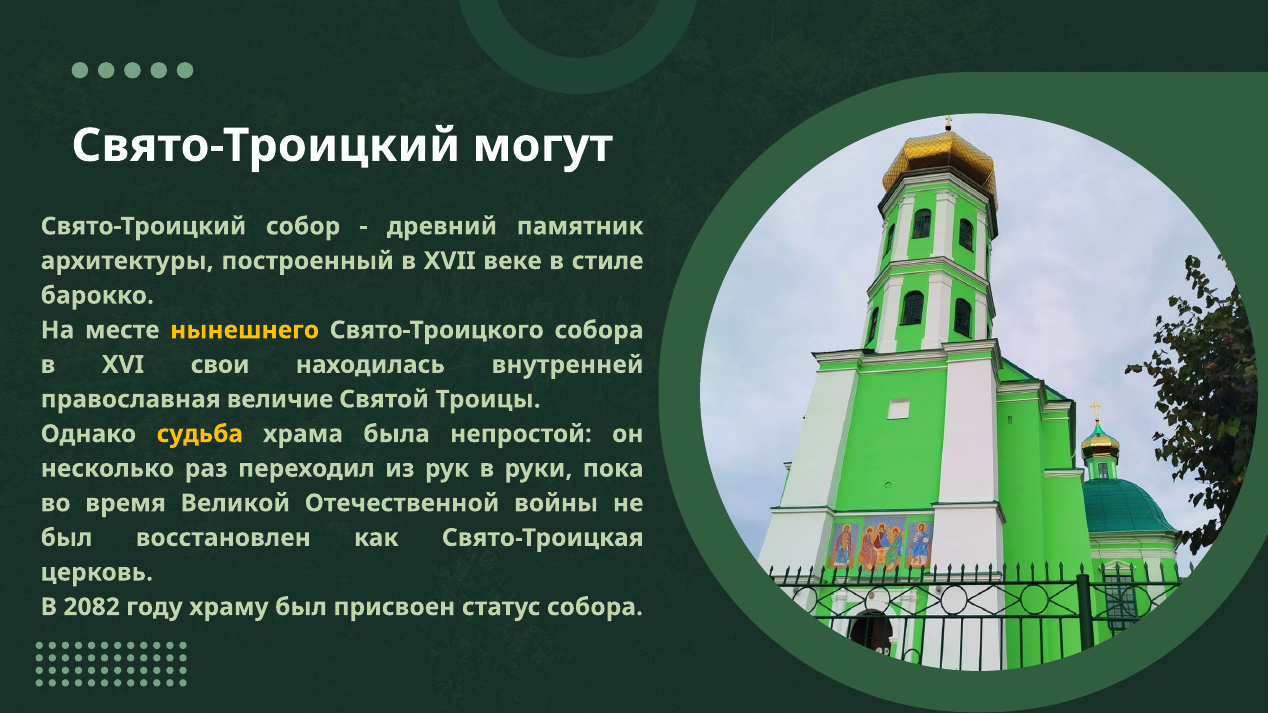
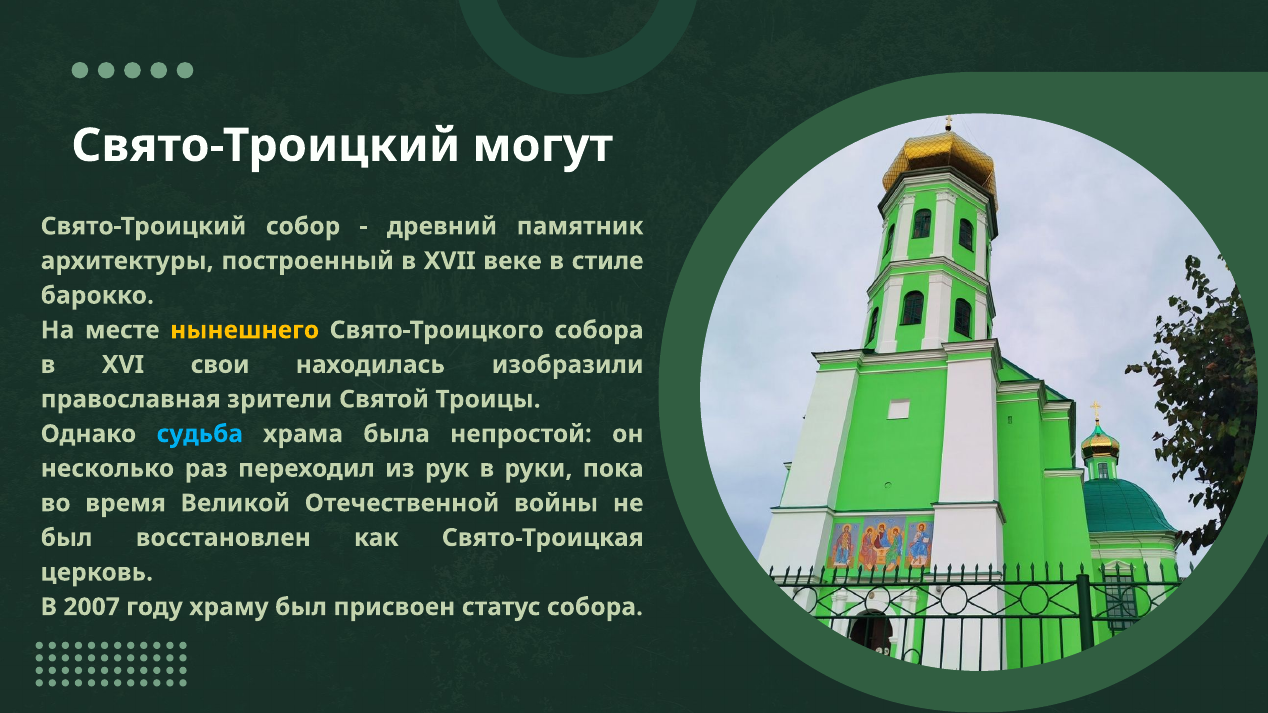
внутренней: внутренней -> изобразили (568, 365)
величие: величие -> зрители (280, 399)
судьба colour: yellow -> light blue (200, 434)
2082: 2082 -> 2007 (92, 607)
